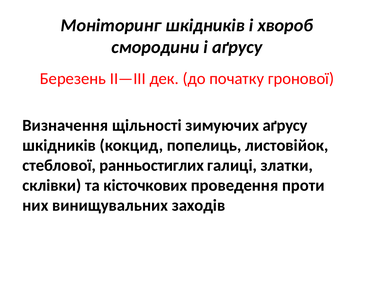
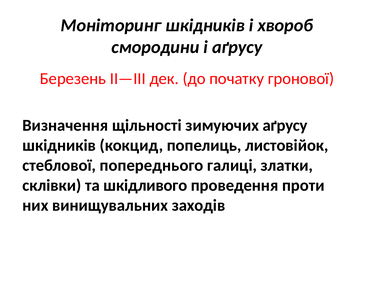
ранньостиглих: ранньостиглих -> попереднього (152, 165)
кісточкових: кісточкових -> шкідливого (145, 185)
